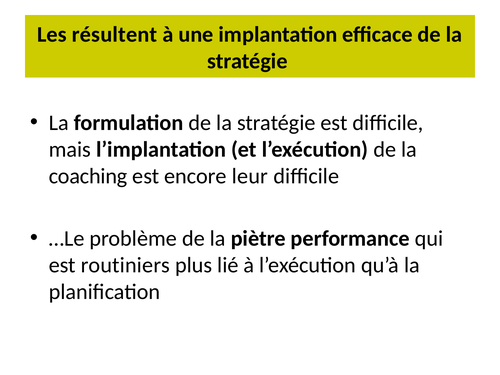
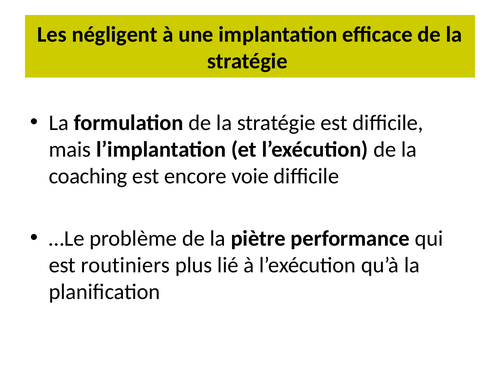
résultent: résultent -> négligent (115, 34)
leur: leur -> voie (250, 176)
